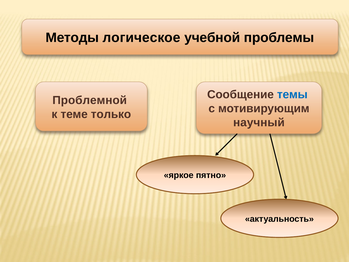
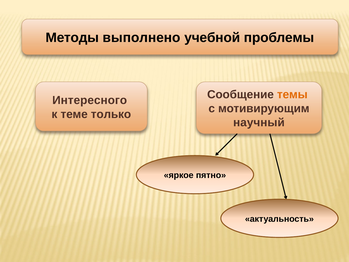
логическое: логическое -> выполнено (142, 38)
темы colour: blue -> orange (292, 95)
Проблемной: Проблемной -> Интересного (90, 100)
